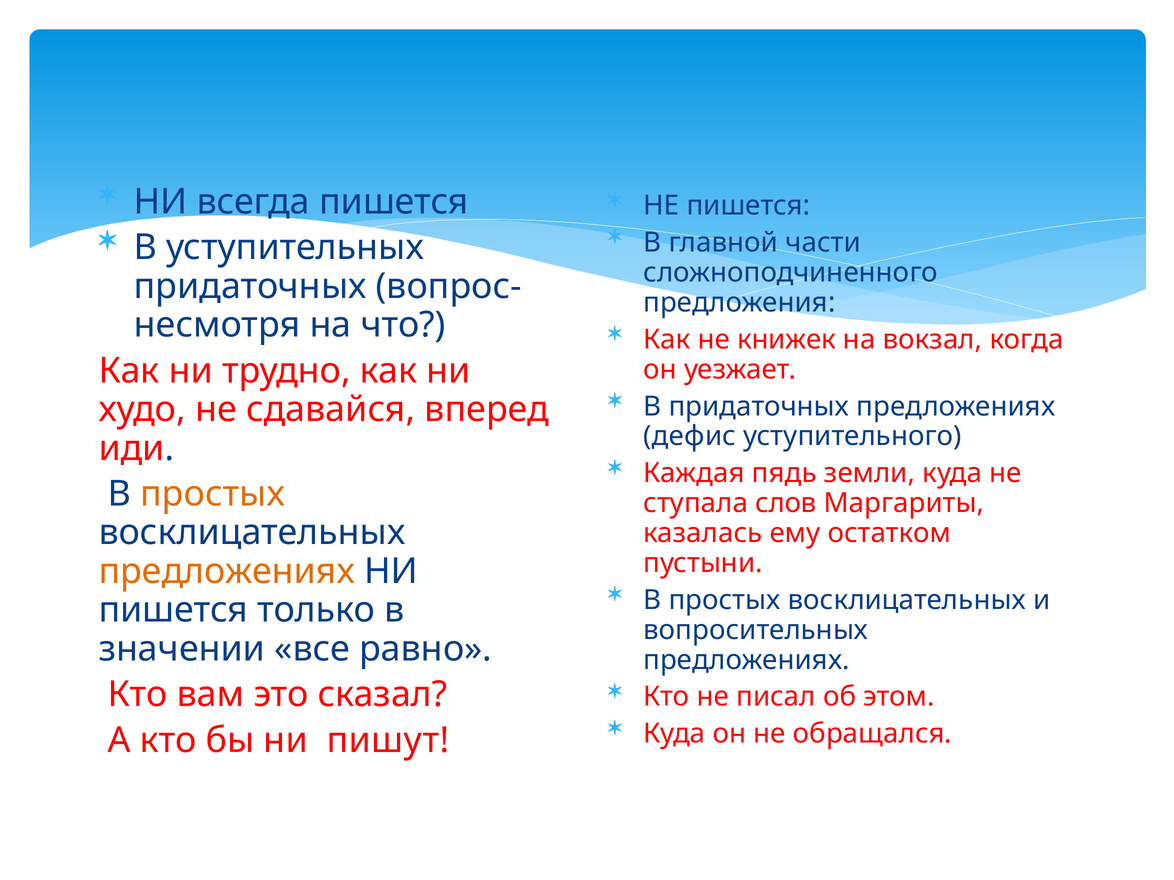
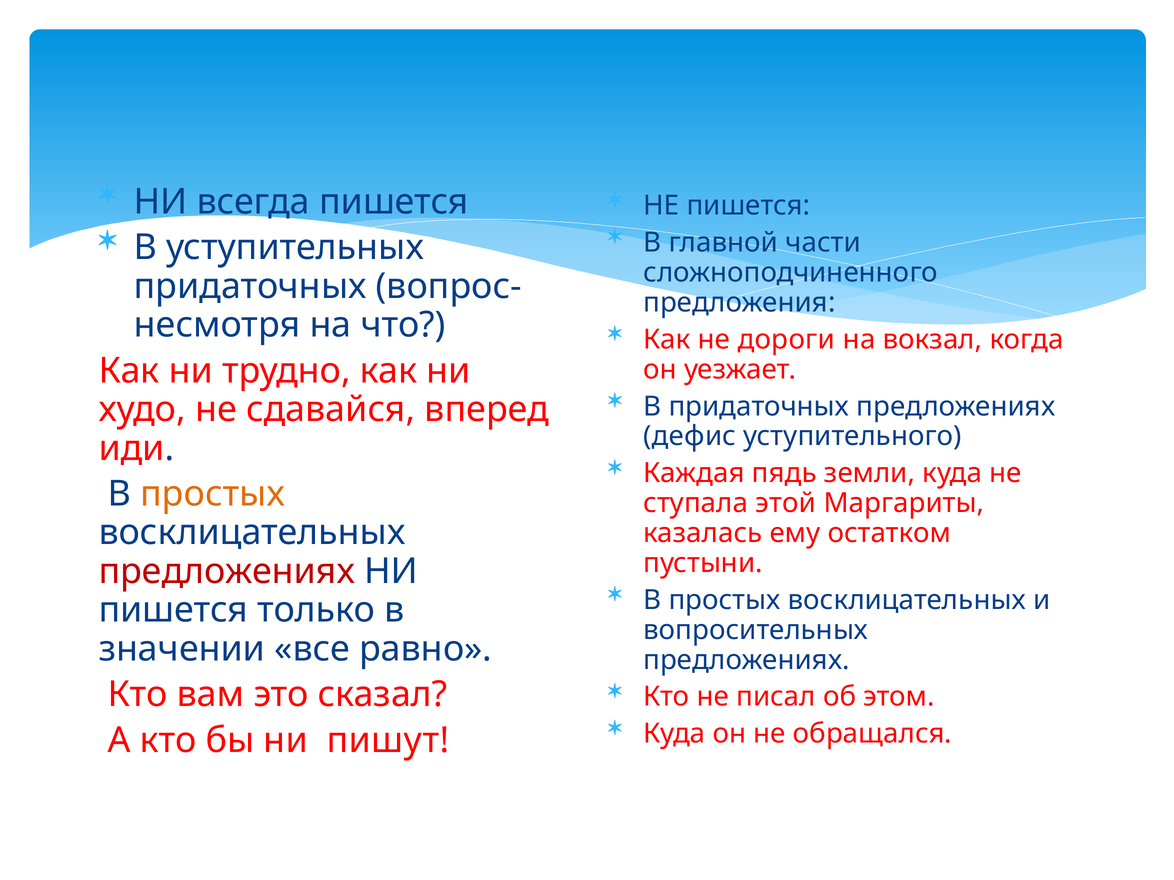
книжек: книжек -> дороги (786, 340)
слов: слов -> этой (786, 503)
предложениях colour: orange -> red (227, 572)
